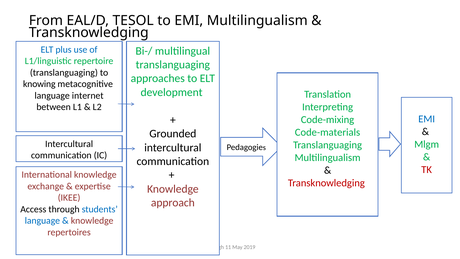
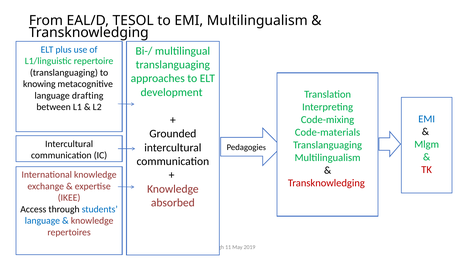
internet: internet -> drafting (88, 96)
approach: approach -> absorbed (173, 203)
